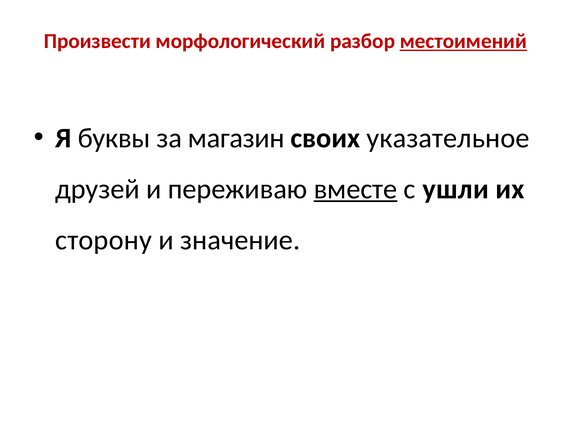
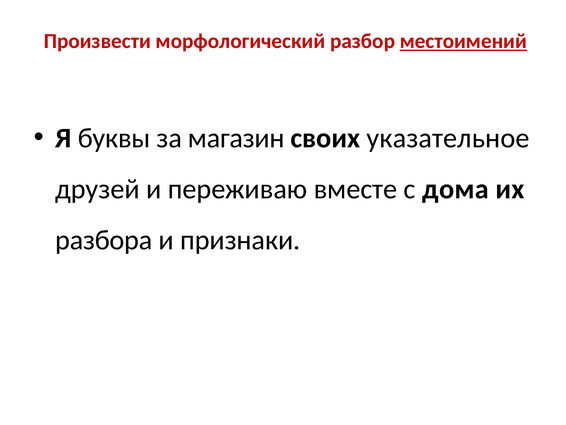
вместе underline: present -> none (356, 189)
ушли: ушли -> дома (456, 189)
сторону: сторону -> разбора (104, 240)
значение: значение -> признаки (240, 240)
